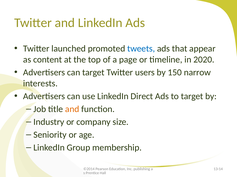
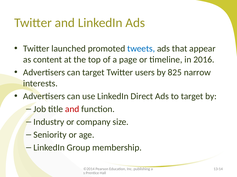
2020: 2020 -> 2016 (204, 60)
150: 150 -> 825 (175, 73)
and colour: orange -> red (72, 110)
